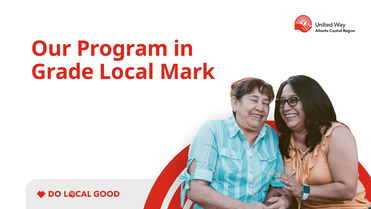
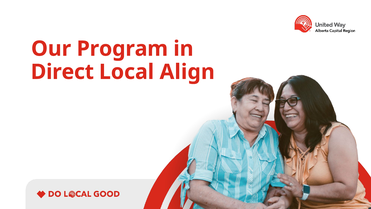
Grade: Grade -> Direct (62, 72)
Mark: Mark -> Align (187, 72)
